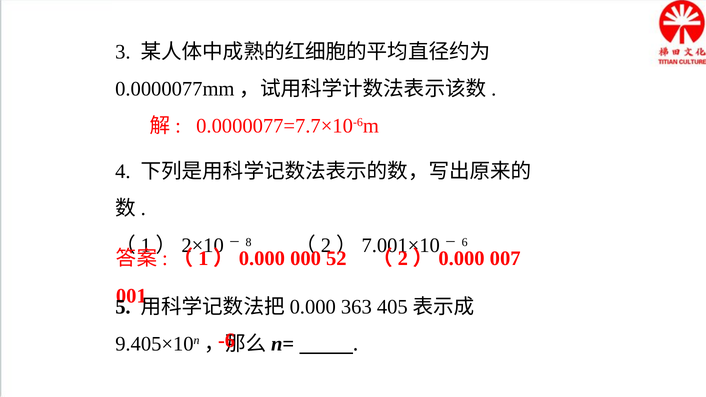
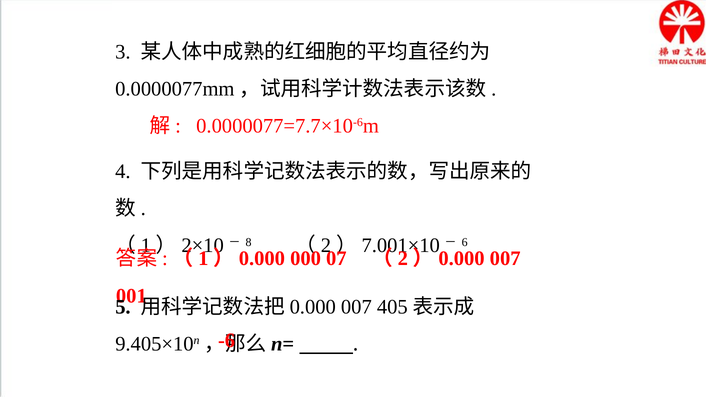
52: 52 -> 07 (336, 259)
363: 363 -> 007 (356, 307)
